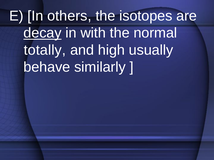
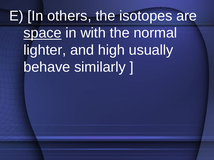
decay: decay -> space (43, 33)
totally: totally -> lighter (45, 50)
